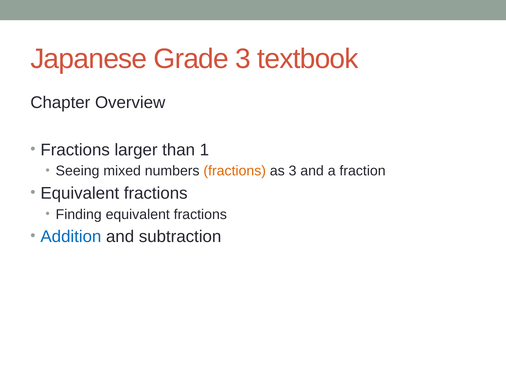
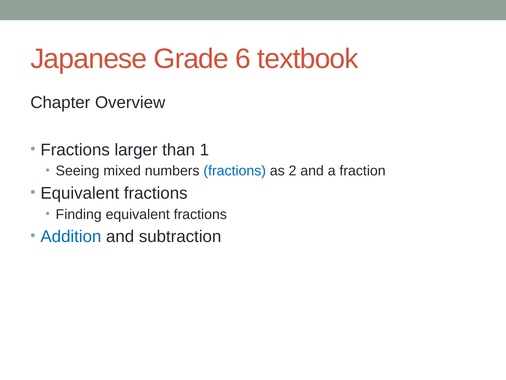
Grade 3: 3 -> 6 (243, 59)
fractions colour: orange -> blue (235, 171)
as 3: 3 -> 2 (293, 171)
